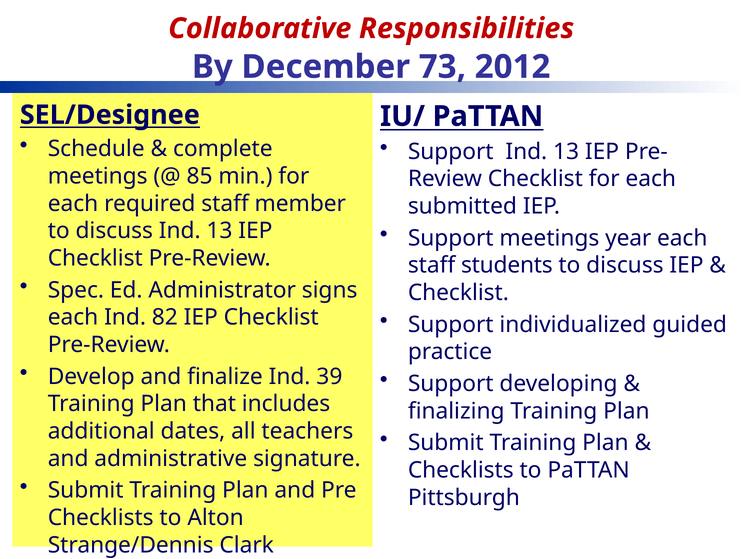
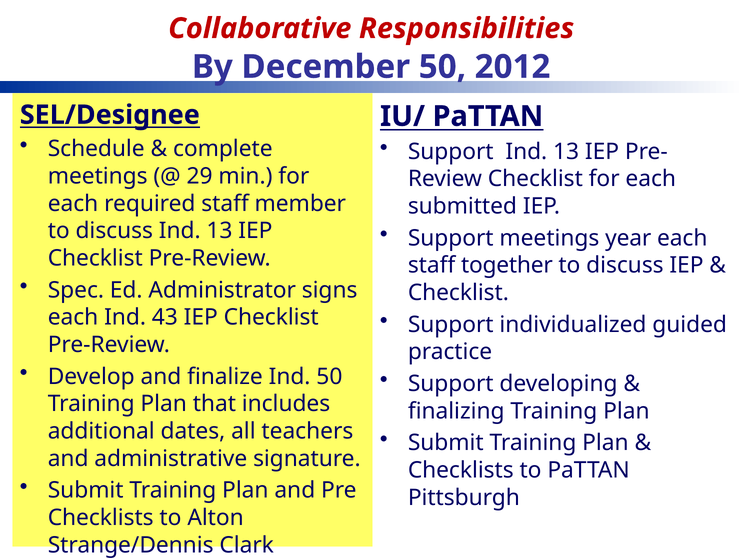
December 73: 73 -> 50 (442, 67)
85: 85 -> 29 (200, 176)
students: students -> together (507, 265)
82: 82 -> 43 (165, 317)
Ind 39: 39 -> 50 (329, 376)
